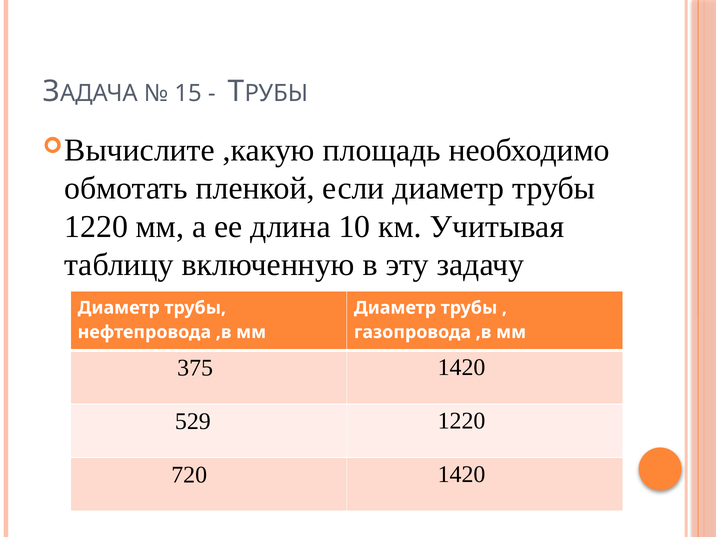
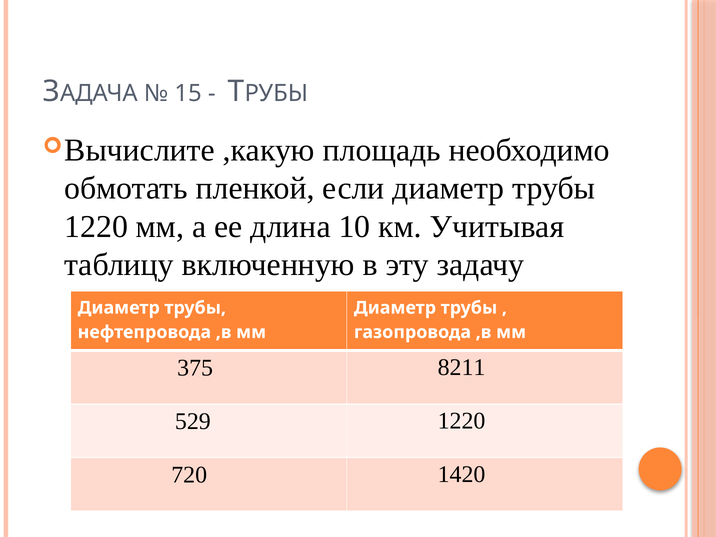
375 1420: 1420 -> 8211 (462, 367)
